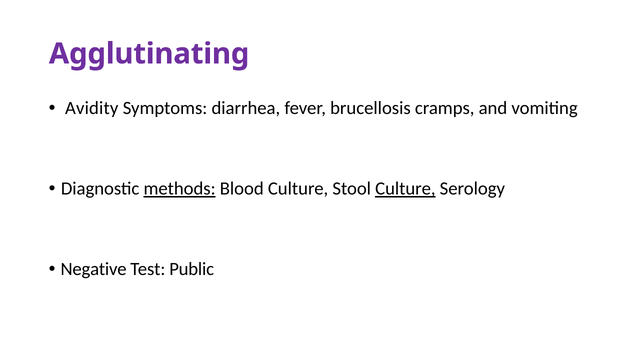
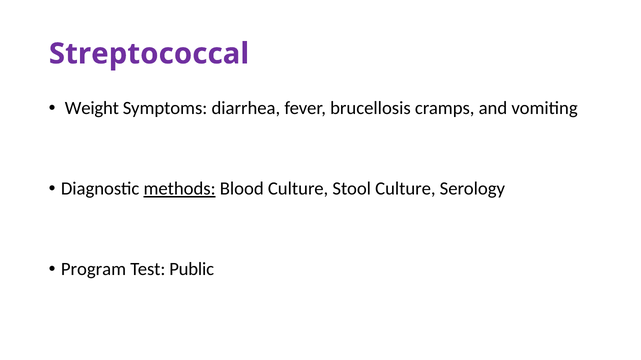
Agglutinating: Agglutinating -> Streptococcal (149, 54)
Avidity: Avidity -> Weight (92, 108)
Culture underline: present -> none (405, 189)
Negative: Negative -> Program (94, 270)
